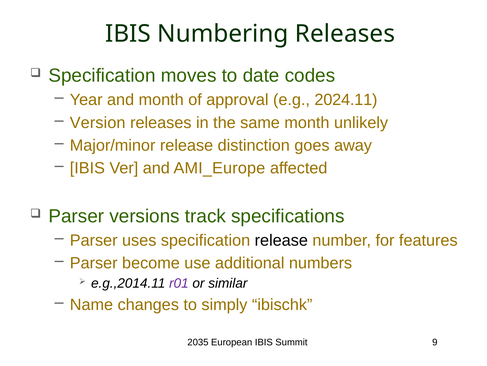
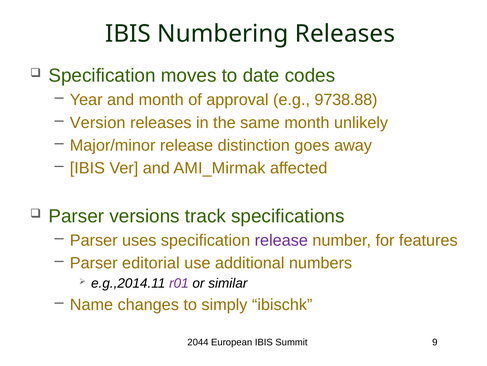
2024.11: 2024.11 -> 9738.88 (346, 100)
AMI_Europe: AMI_Europe -> AMI_Mirmak (219, 168)
release colour: black -> purple (281, 240)
become: become -> editorial (151, 263)
2035: 2035 -> 2044 (198, 342)
